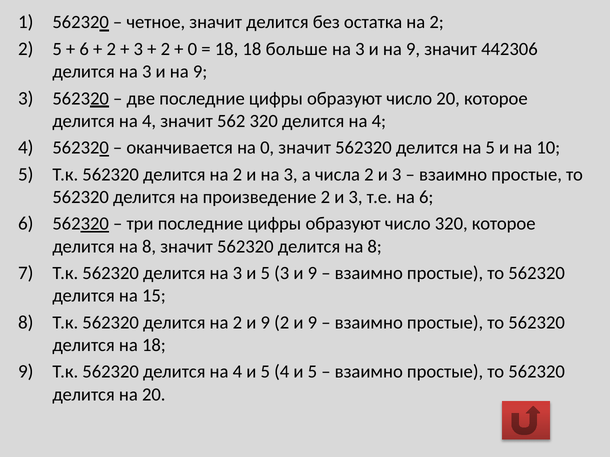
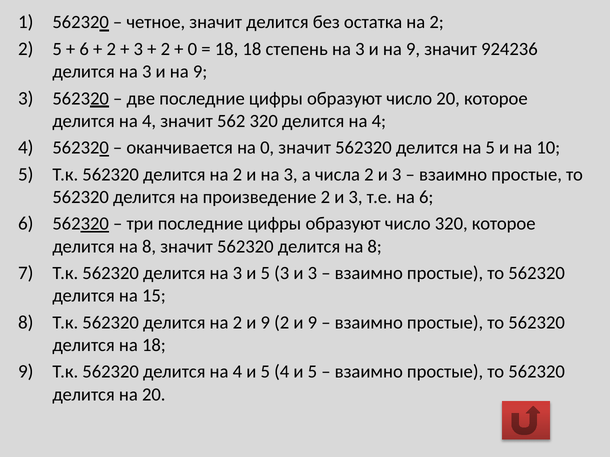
больше: больше -> степень (297, 49)
442306: 442306 -> 924236 (509, 49)
3 и 9: 9 -> 3 (312, 273)
